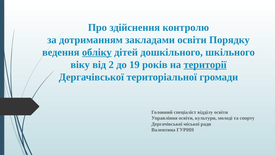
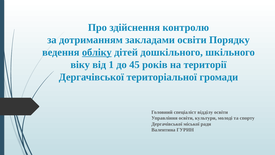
2: 2 -> 1 (111, 65)
19: 19 -> 45 (134, 65)
території underline: present -> none (205, 65)
